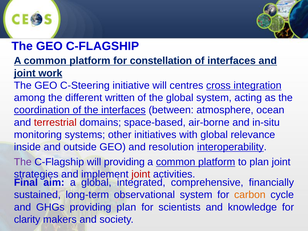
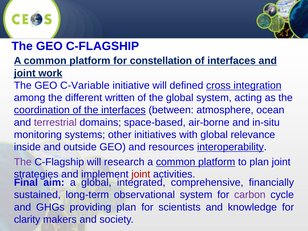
C-Steering: C-Steering -> C-Variable (85, 85)
centres: centres -> defined (186, 85)
terrestrial colour: red -> purple (55, 122)
resolution: resolution -> resources (171, 147)
will providing: providing -> research (124, 162)
carbon colour: orange -> purple (250, 195)
